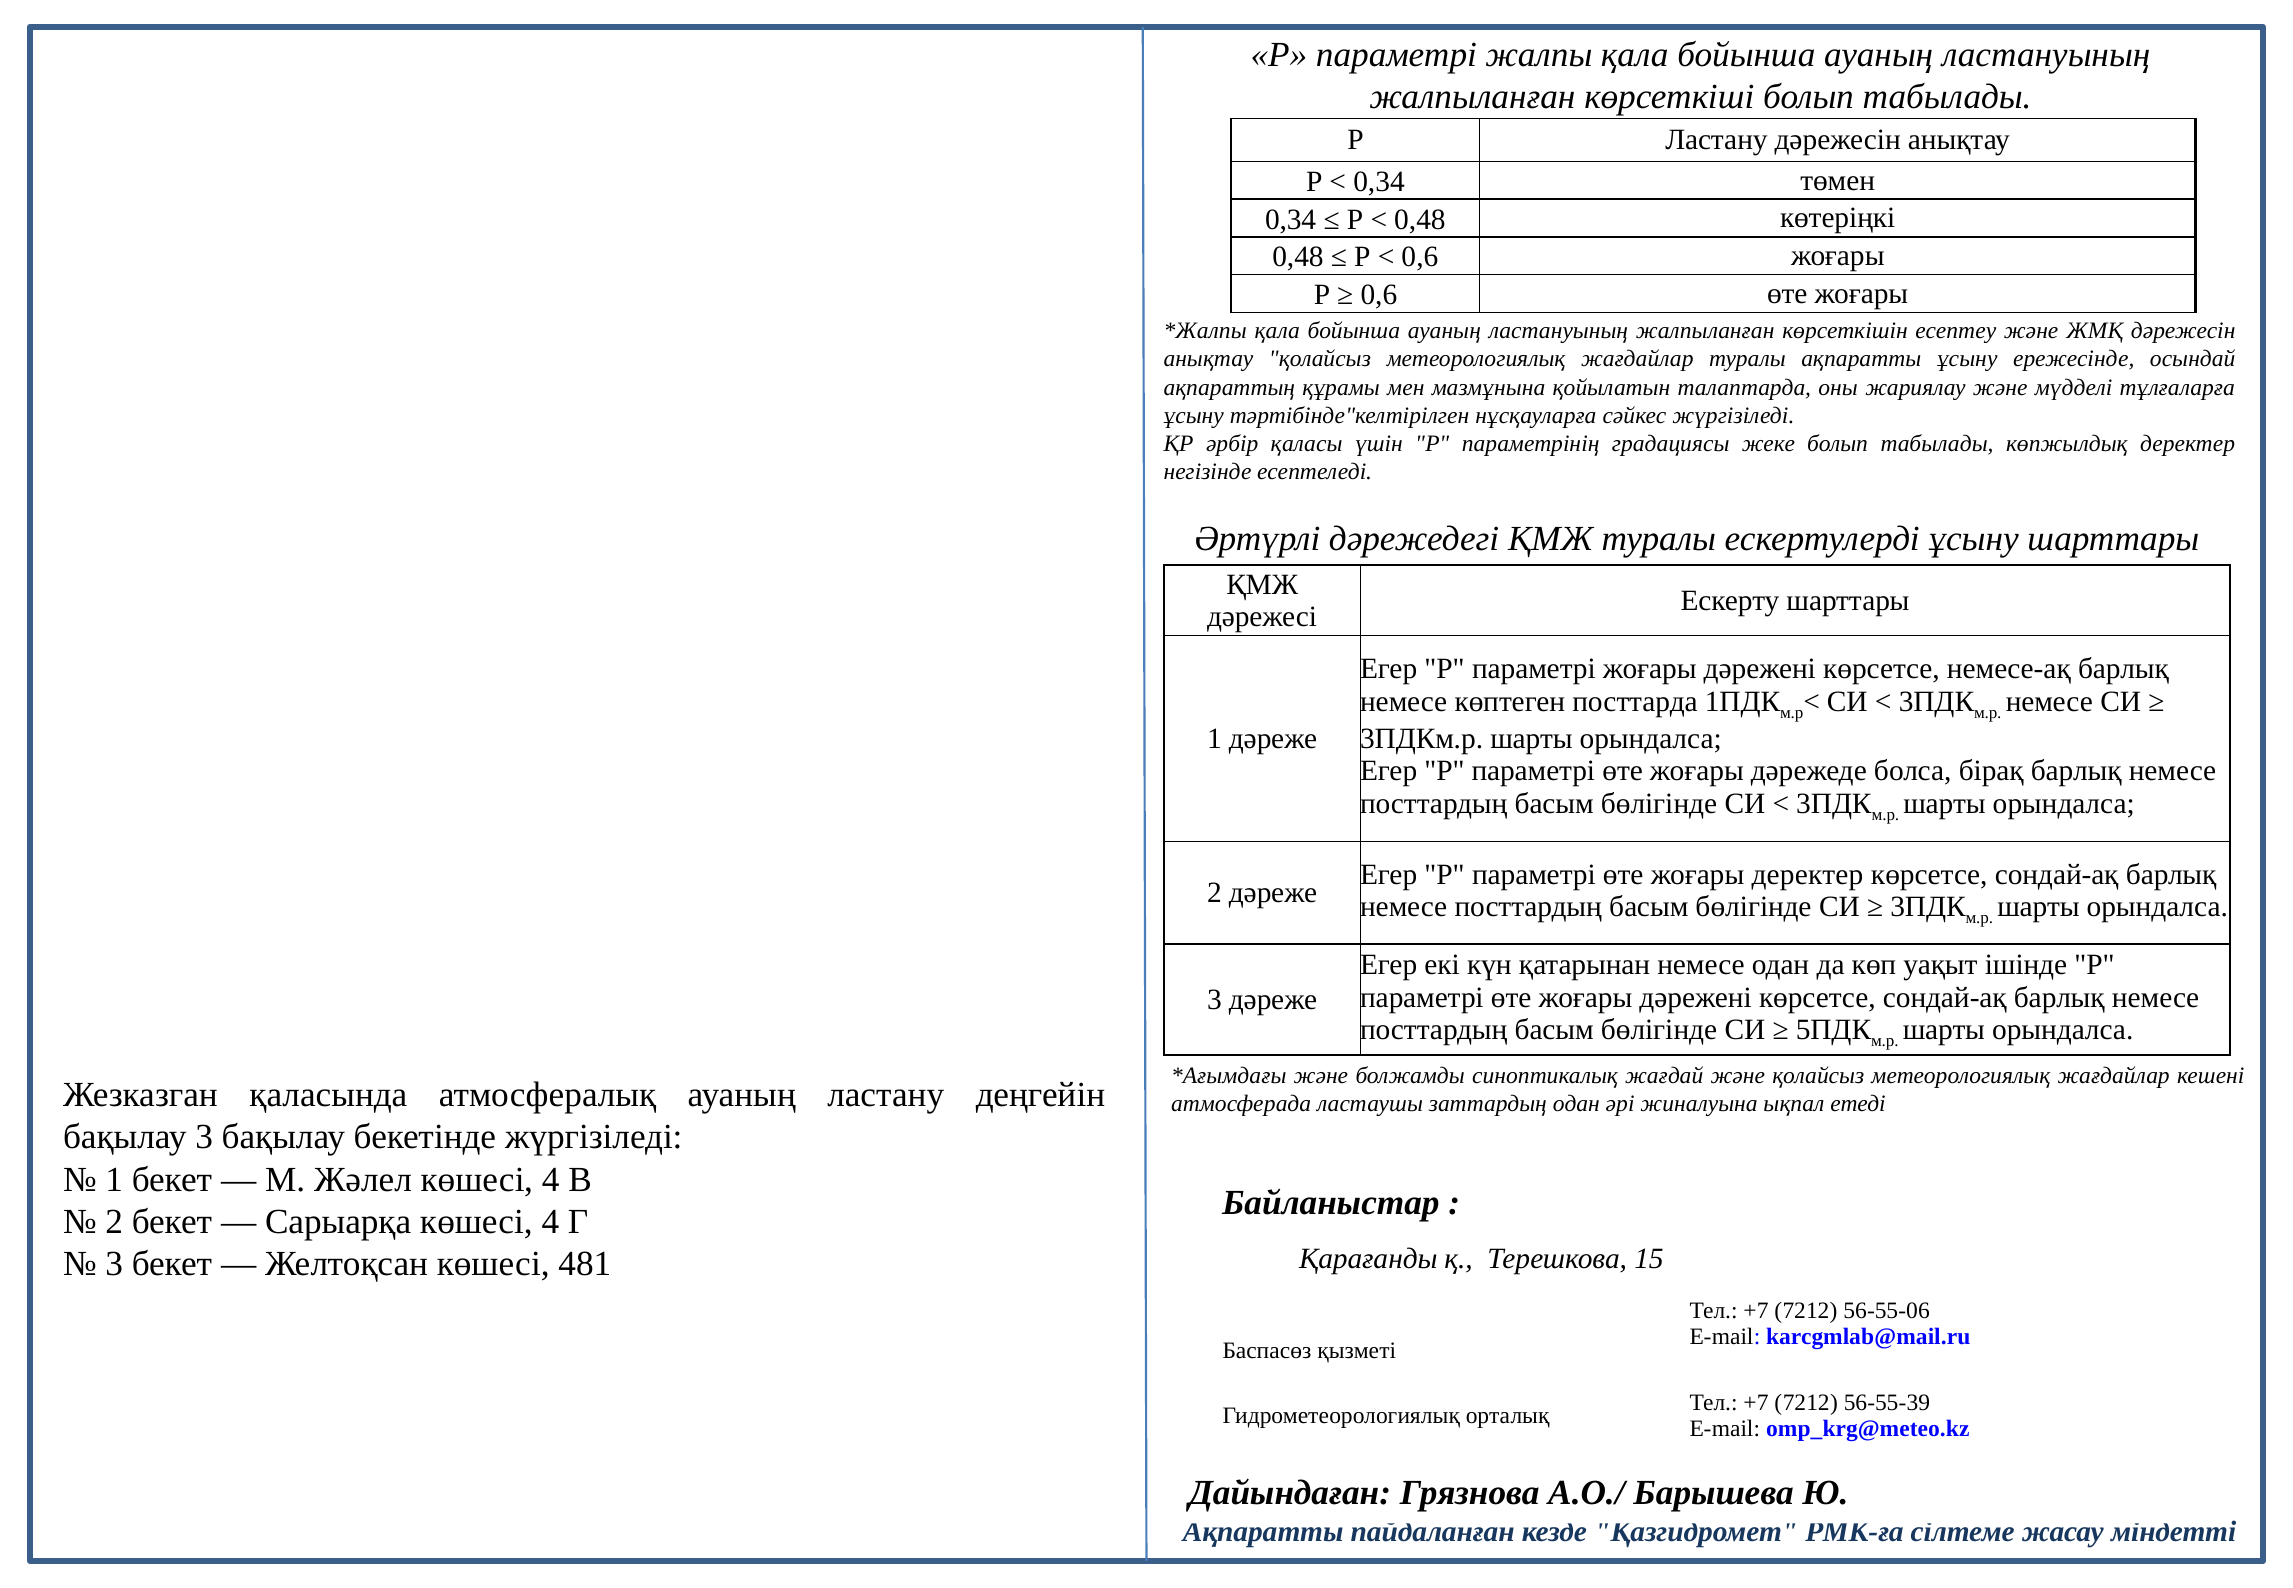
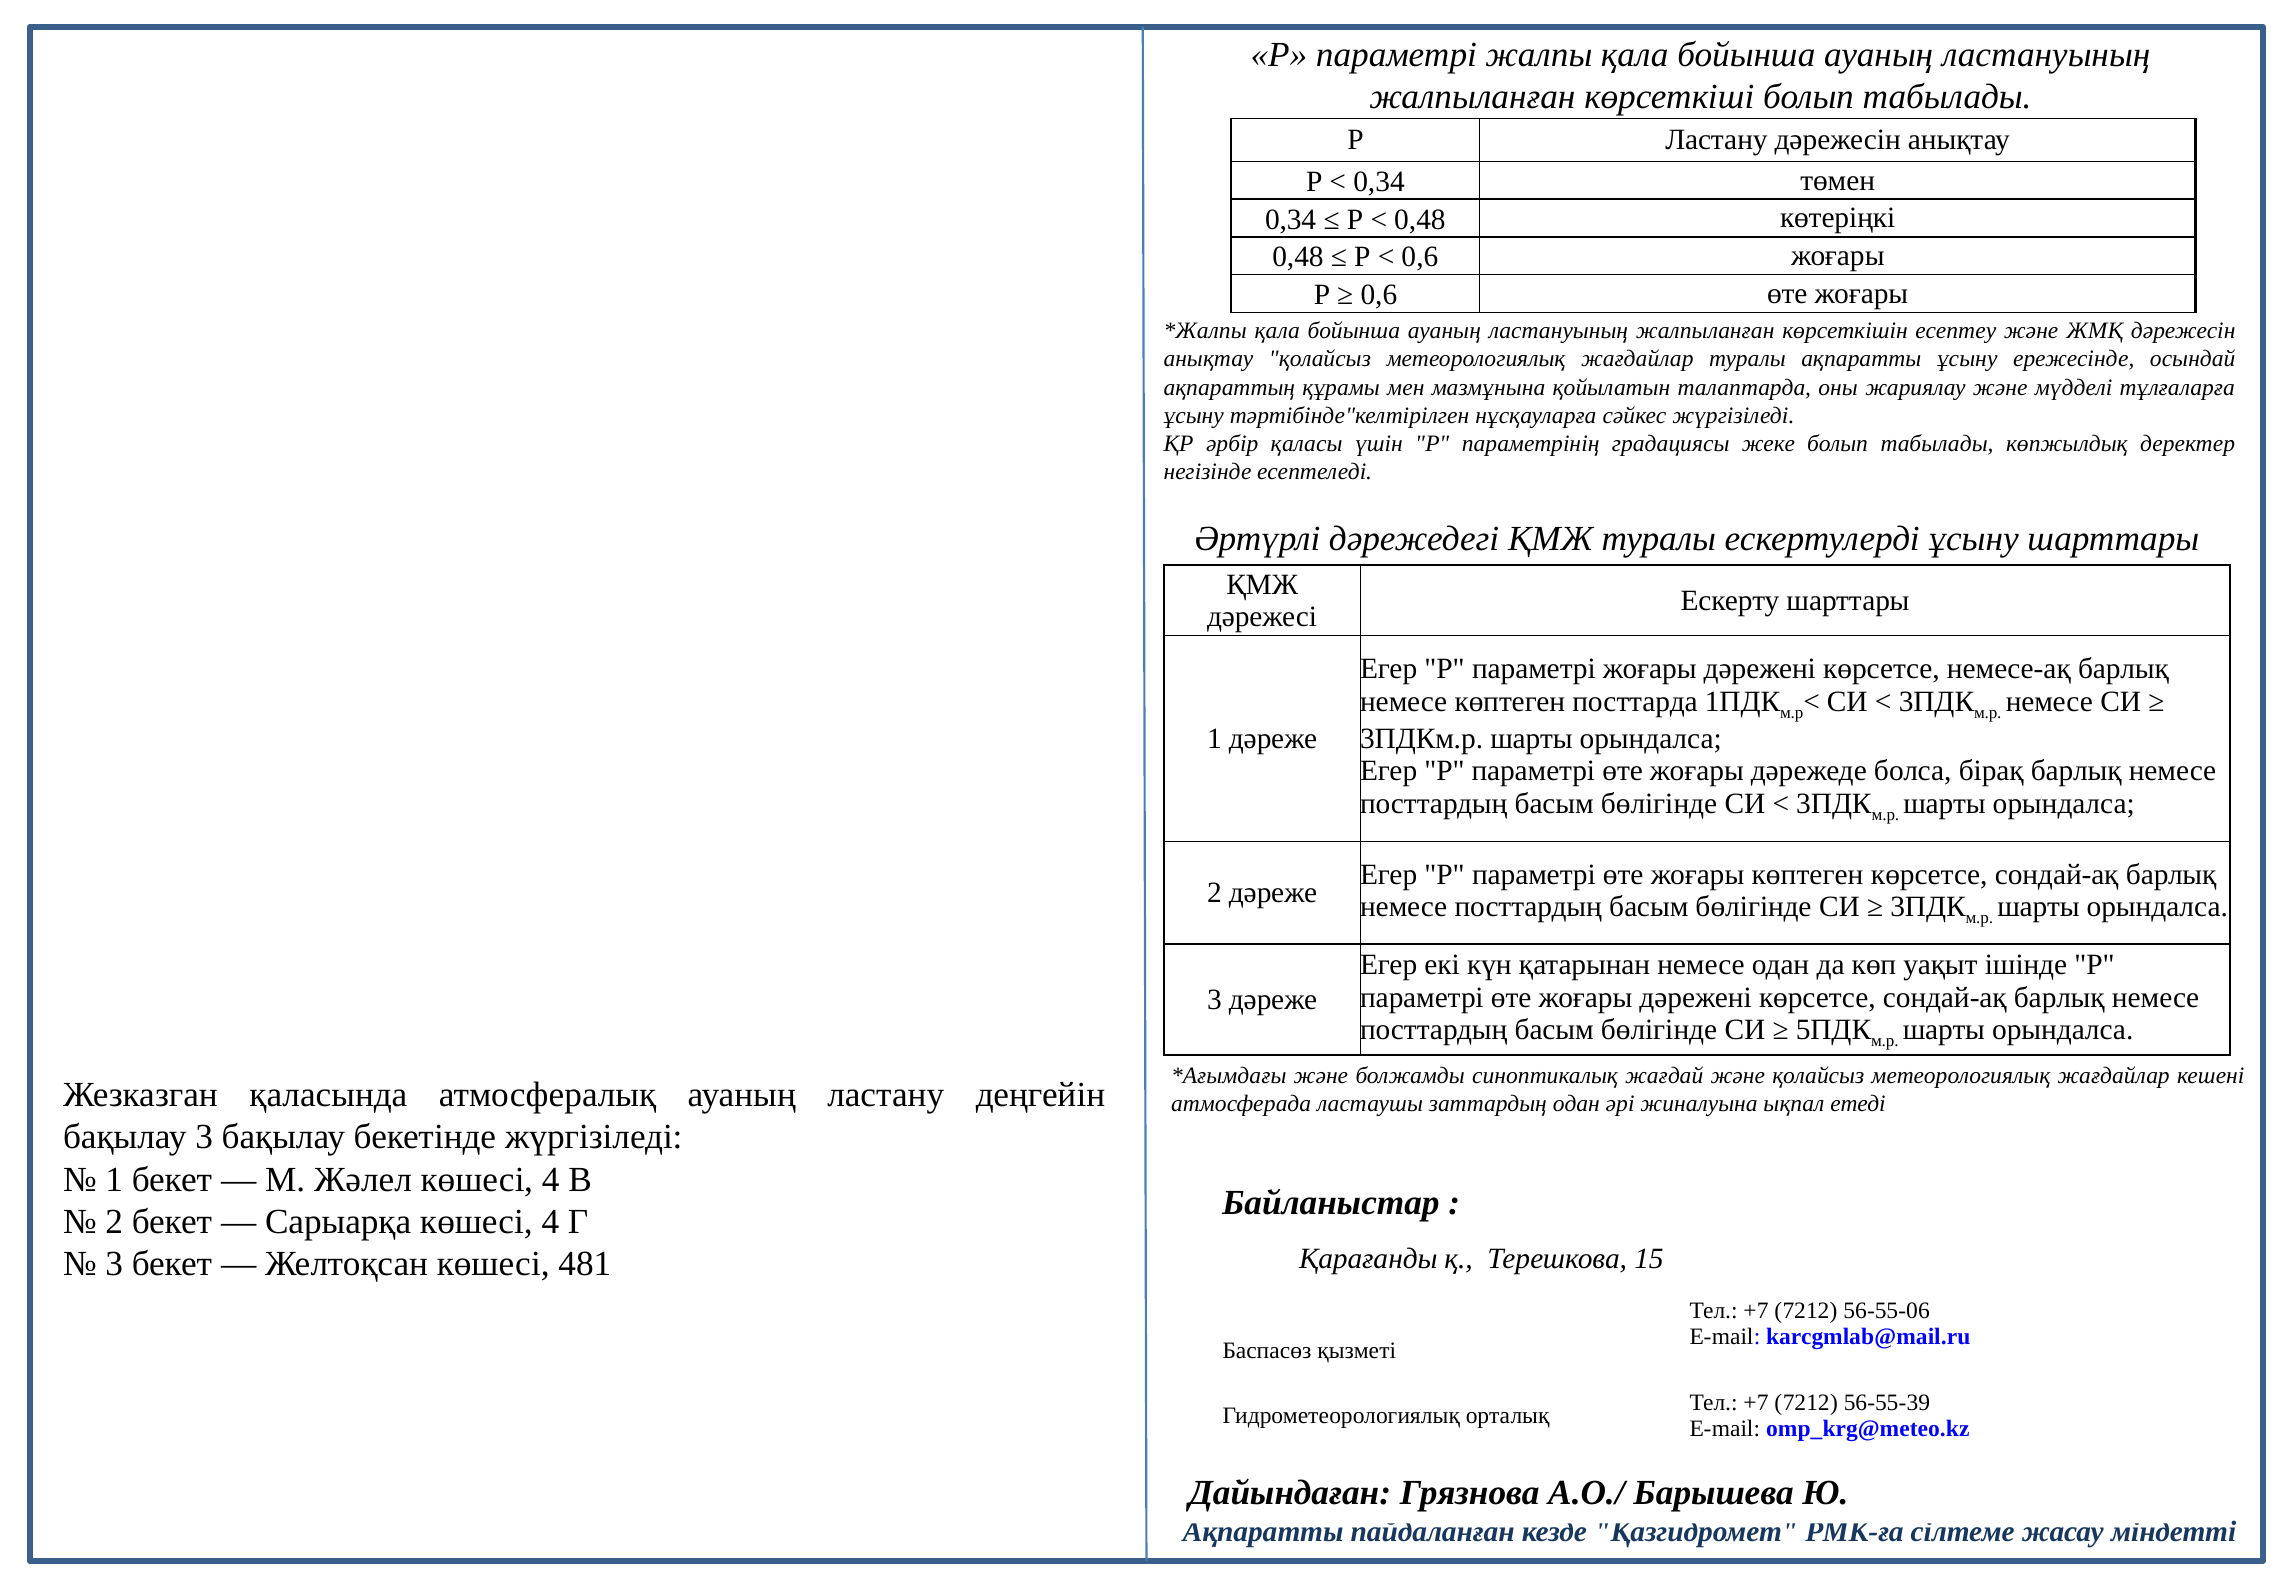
жоғары деректер: деректер -> көптеген (1808, 874)
